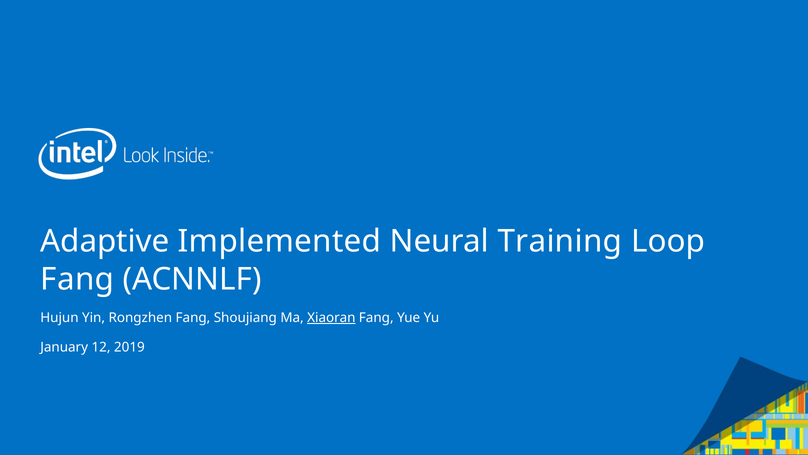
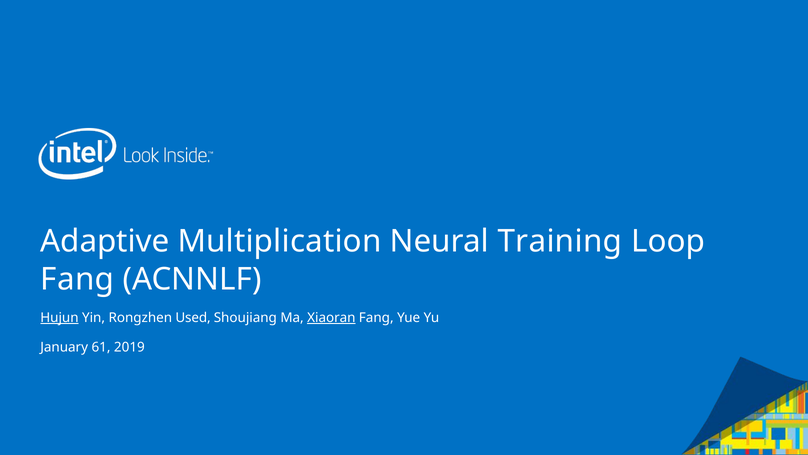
Implemented: Implemented -> Multiplication (280, 241)
Hujun underline: none -> present (59, 317)
Rongzhen Fang: Fang -> Used (193, 317)
12: 12 -> 61 (101, 347)
